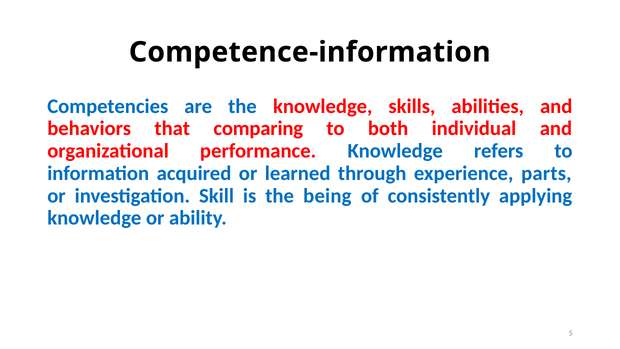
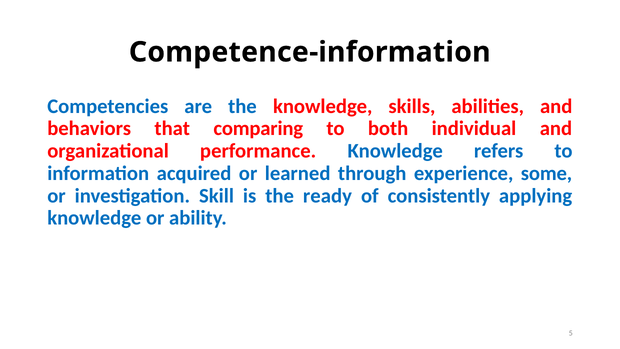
parts: parts -> some (547, 173)
being: being -> ready (327, 196)
